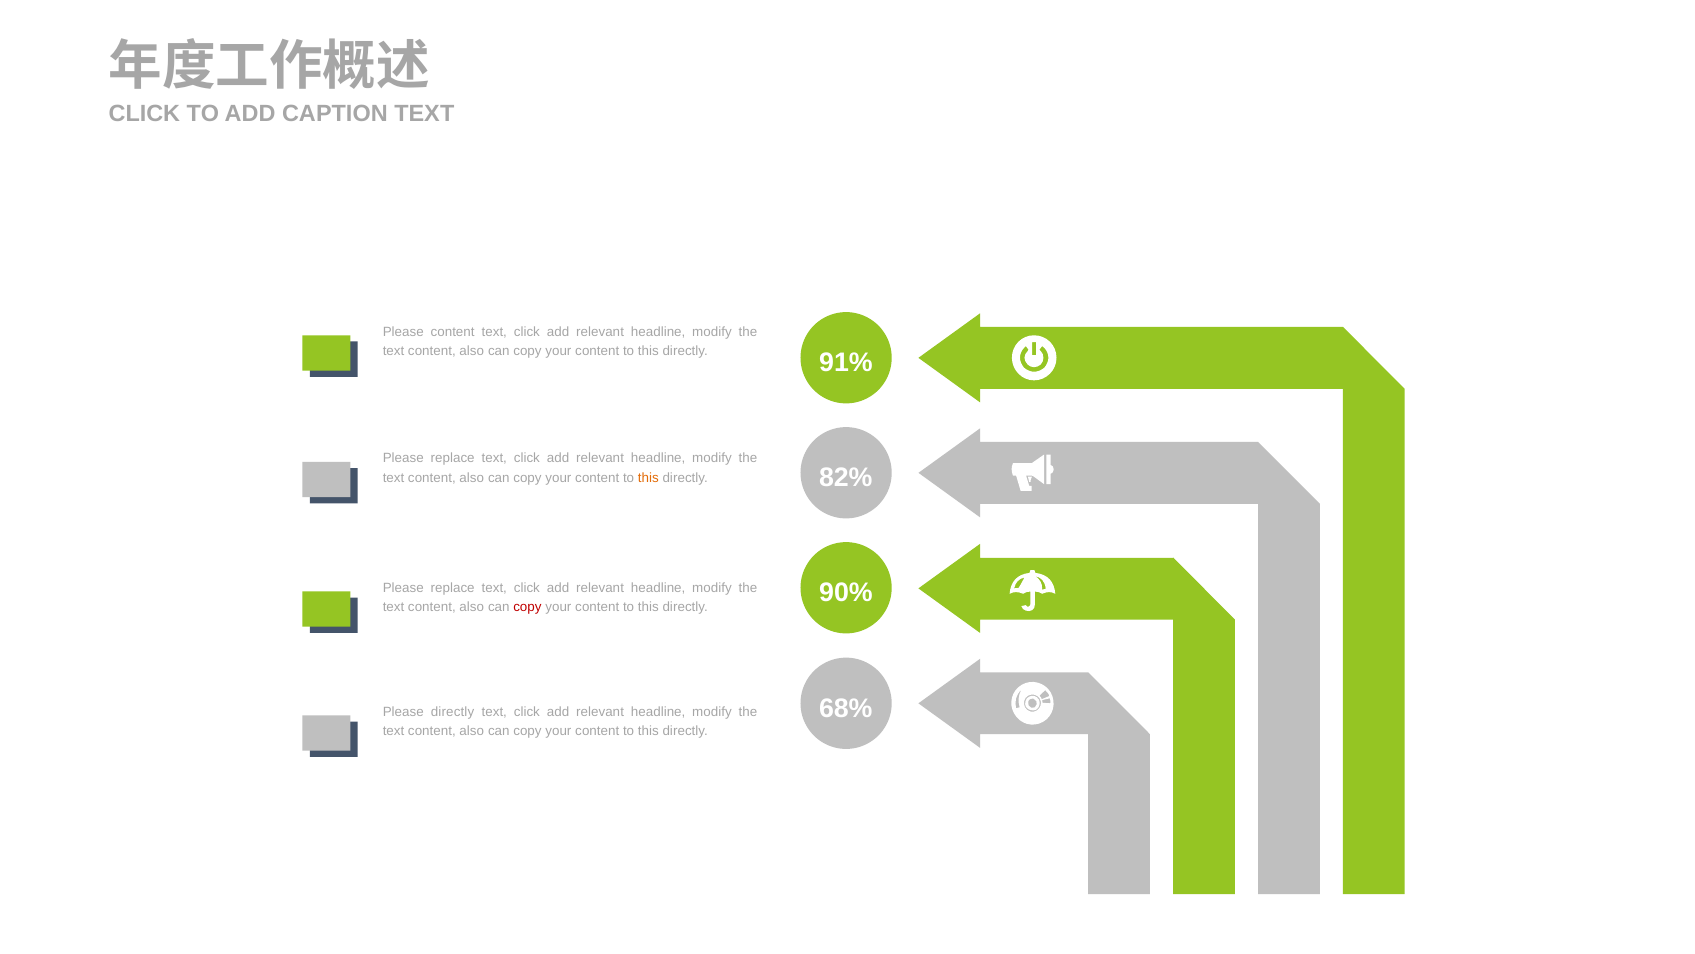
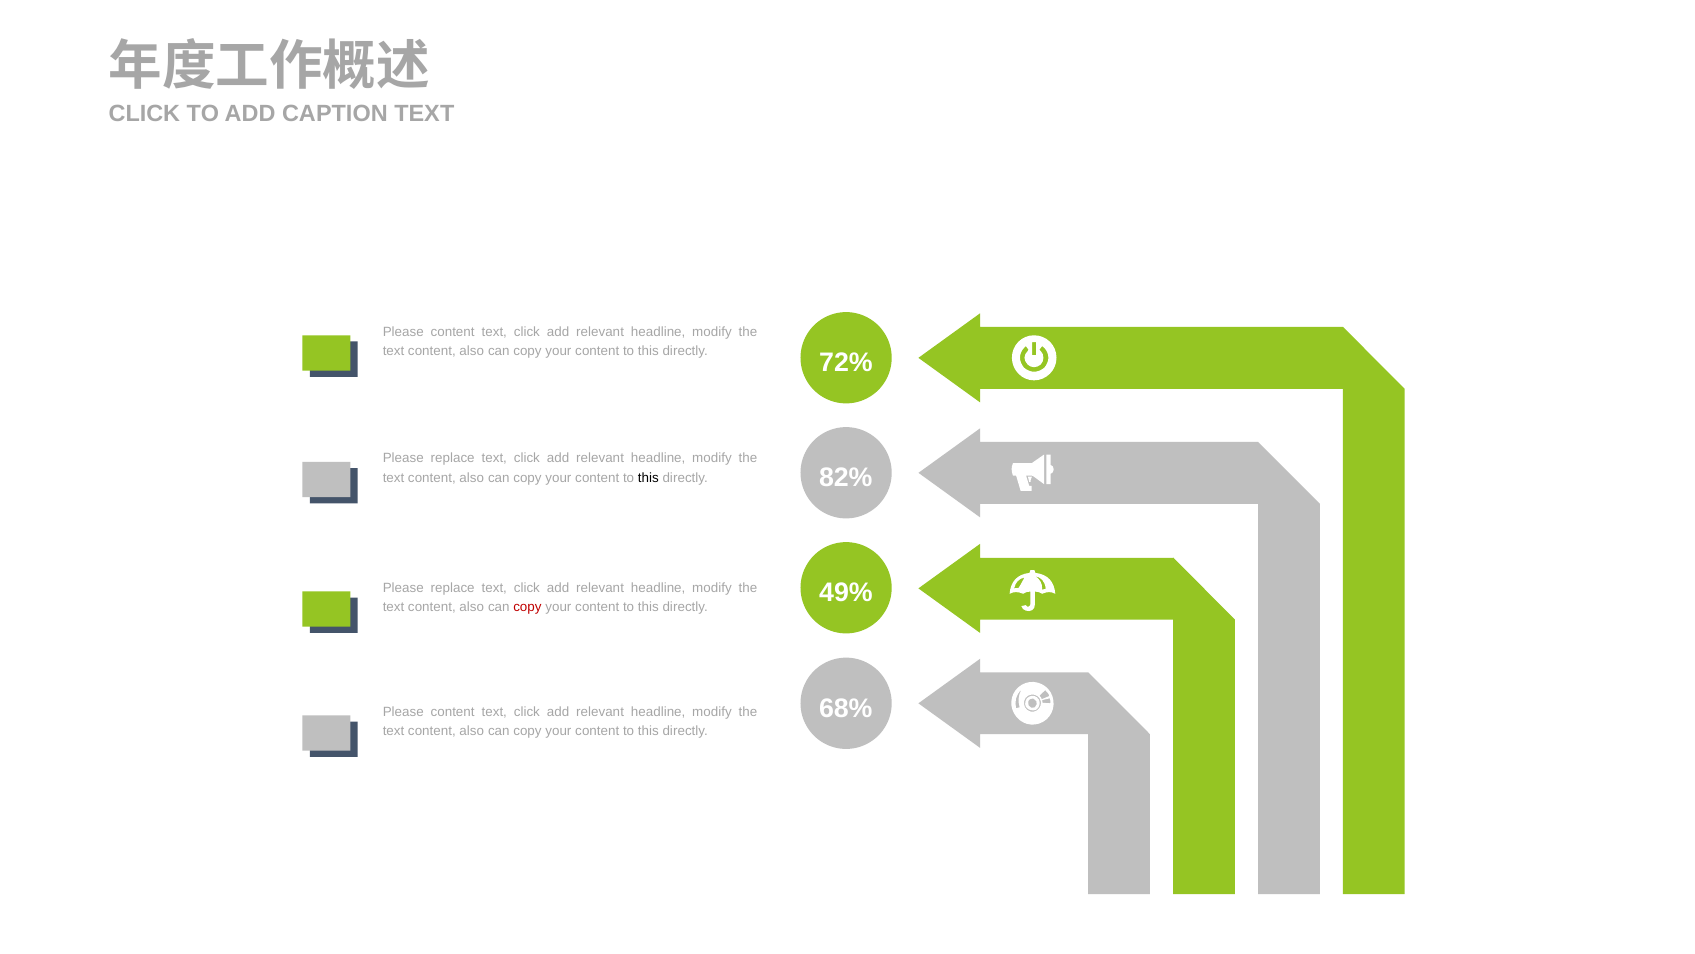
91%: 91% -> 72% (846, 362)
this colour: orange -> black (648, 477)
90%: 90% -> 49% (846, 593)
directly: directly -> content (453, 712)
